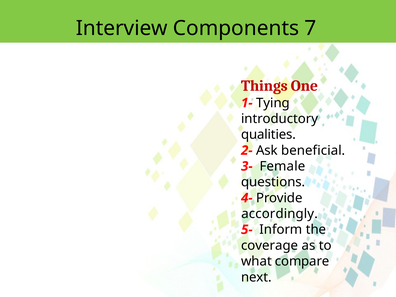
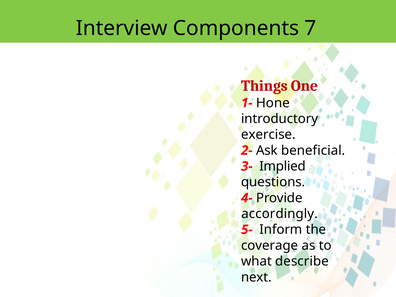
Tying: Tying -> Hone (273, 103)
qualities: qualities -> exercise (268, 135)
Female: Female -> Implied (283, 166)
compare: compare -> describe (302, 261)
